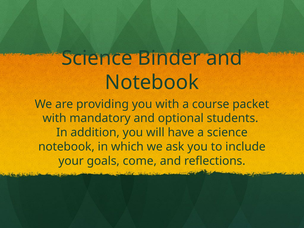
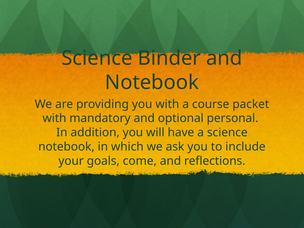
students: students -> personal (233, 118)
